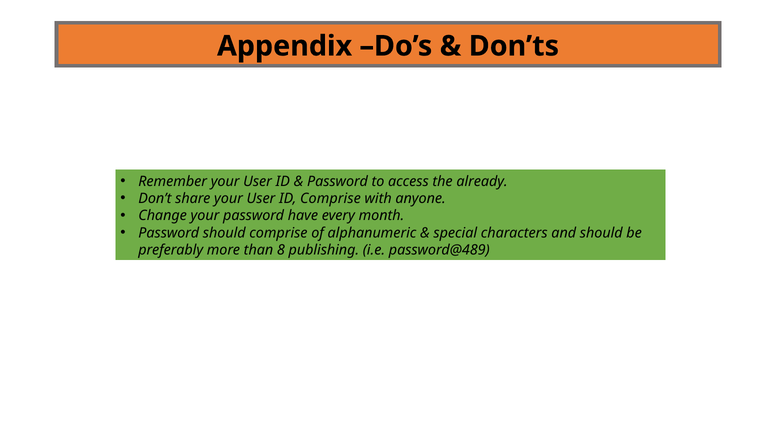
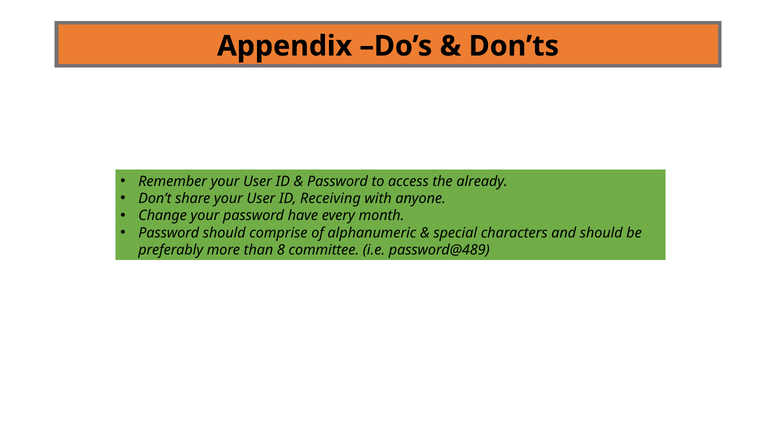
ID Comprise: Comprise -> Receiving (330, 199)
publishing: publishing -> committee (324, 250)
